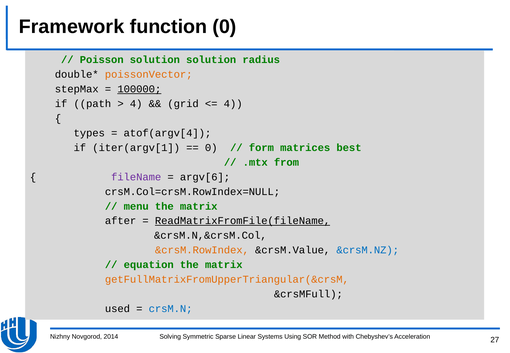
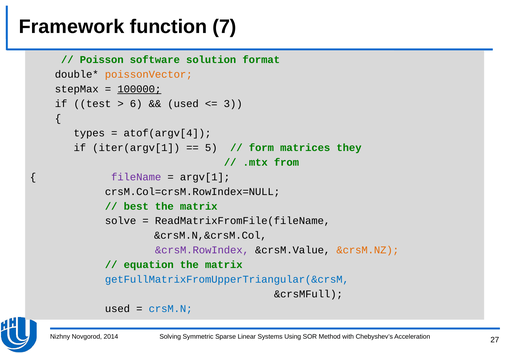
function 0: 0 -> 7 (225, 27)
Poisson solution: solution -> software (155, 60)
radius: radius -> format (261, 60)
path: path -> test (92, 104)
4: 4 -> 6 (136, 104)
grid: grid -> used (183, 104)
4: 4 -> 3 (233, 104)
0: 0 -> 5 (211, 148)
best: best -> they (349, 148)
argv[6: argv[6 -> argv[1 (205, 177)
menu: menu -> best (136, 206)
after: after -> solve (121, 221)
ReadMatrixFromFile(fileName underline: present -> none (243, 221)
&crsM.RowIndex colour: orange -> purple (202, 250)
&crsM.NZ colour: blue -> orange (368, 250)
getFullMatrixFromUpperTriangular(&crsM colour: orange -> blue (227, 279)
